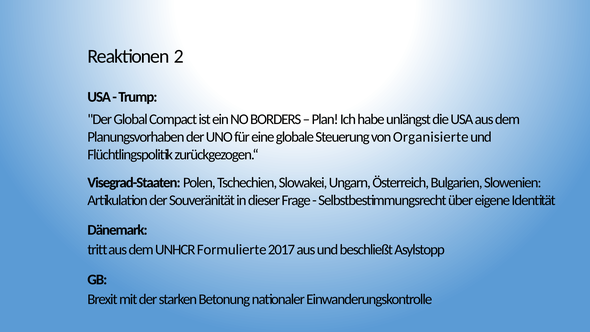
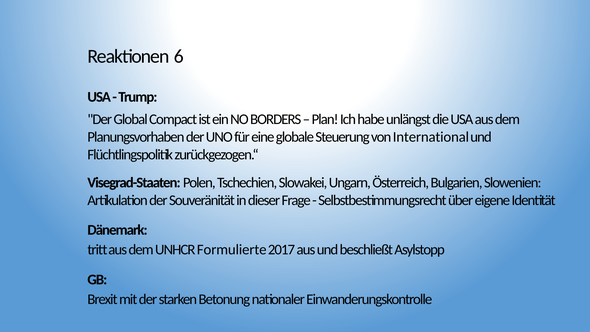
2: 2 -> 6 (179, 56)
Organisierte: Organisierte -> International (431, 137)
